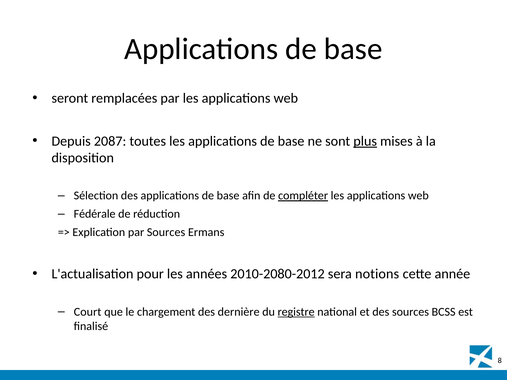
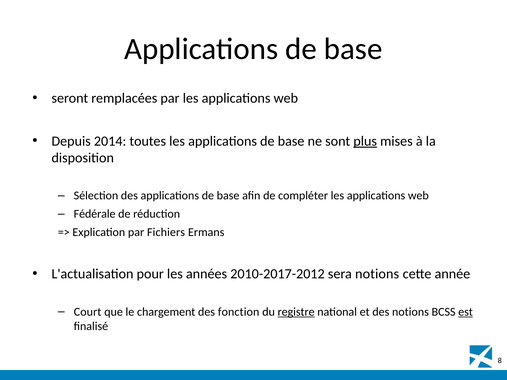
2087: 2087 -> 2014 (110, 141)
compléter underline: present -> none (303, 196)
par Sources: Sources -> Fichiers (166, 232)
2010-2080-2012: 2010-2080-2012 -> 2010-2017-2012 (277, 274)
dernière: dernière -> fonction (239, 312)
des sources: sources -> notions (410, 312)
est underline: none -> present (466, 312)
